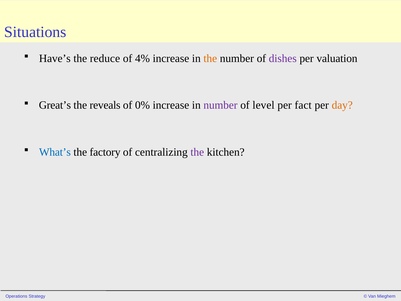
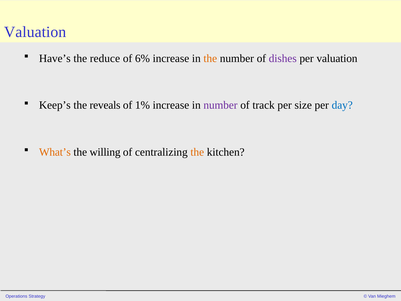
Situations: Situations -> Valuation (35, 32)
4%: 4% -> 6% (142, 58)
Great’s: Great’s -> Keep’s (55, 105)
0%: 0% -> 1% (142, 105)
level: level -> track (264, 105)
fact: fact -> size (303, 105)
day colour: orange -> blue (342, 105)
What’s colour: blue -> orange (55, 152)
factory: factory -> willing (105, 152)
the colour: purple -> orange (197, 152)
